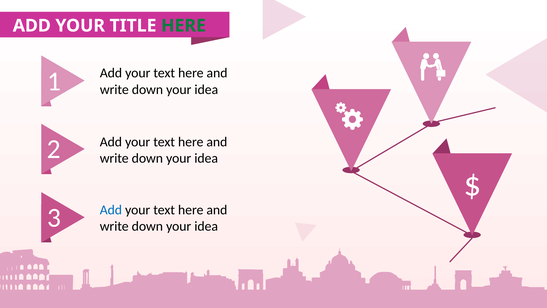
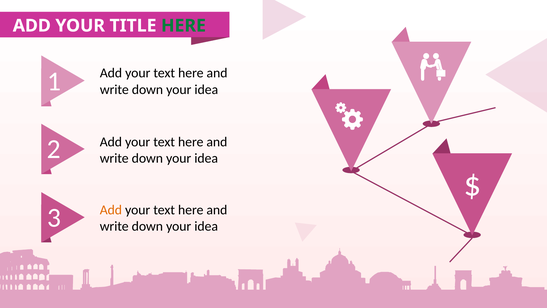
Add colour: blue -> orange (111, 210)
